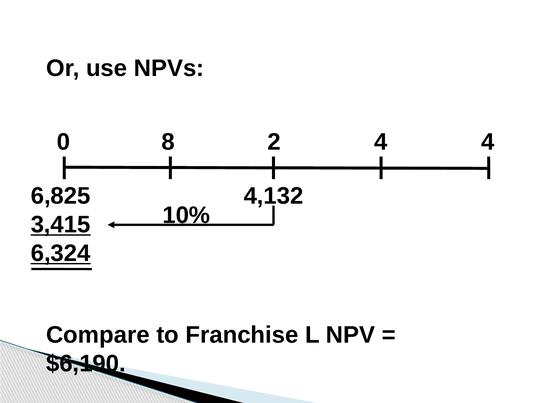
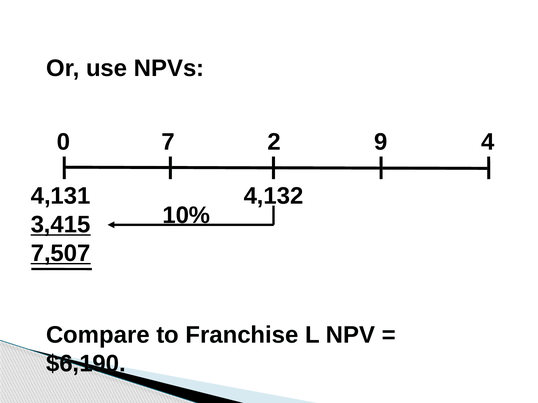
8: 8 -> 7 (168, 142)
2 4: 4 -> 9 (381, 142)
6,825: 6,825 -> 4,131 (61, 196)
6,324: 6,324 -> 7,507 (61, 253)
